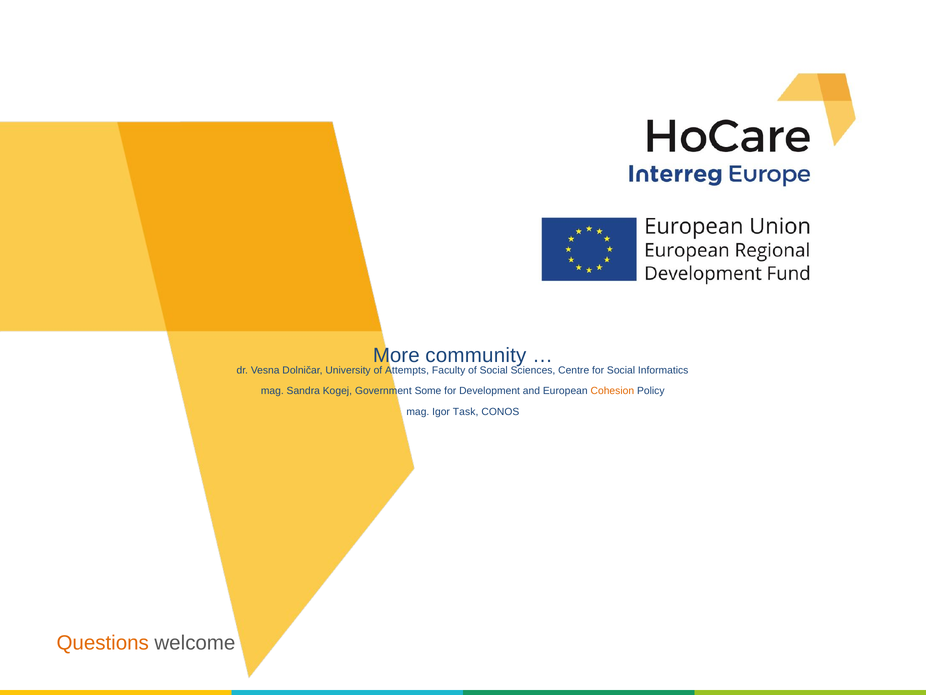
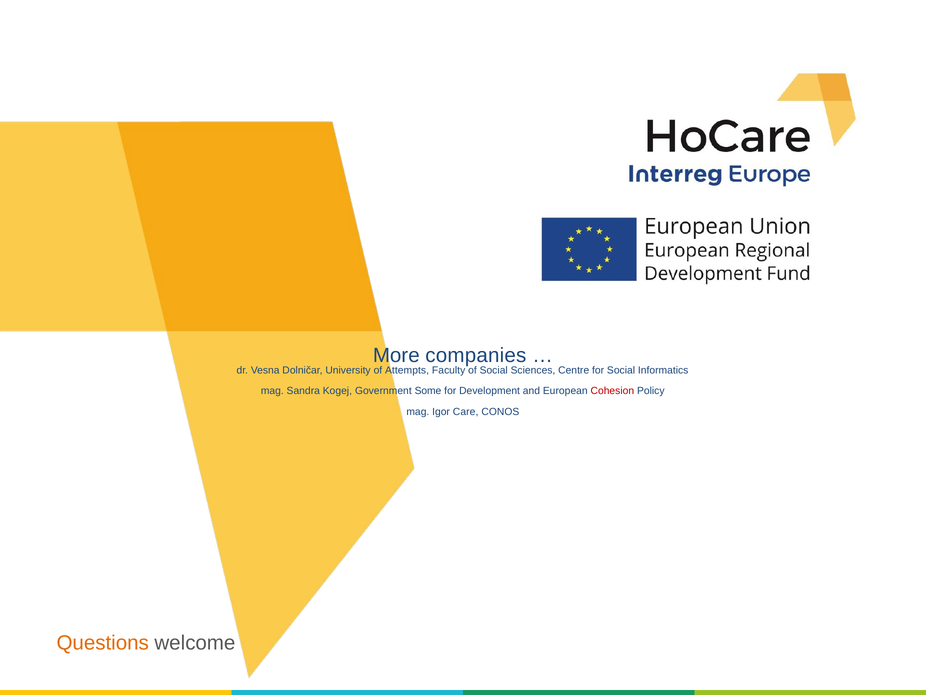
community: community -> companies (476, 355)
Cohesion colour: orange -> red (612, 391)
Task: Task -> Care (466, 412)
